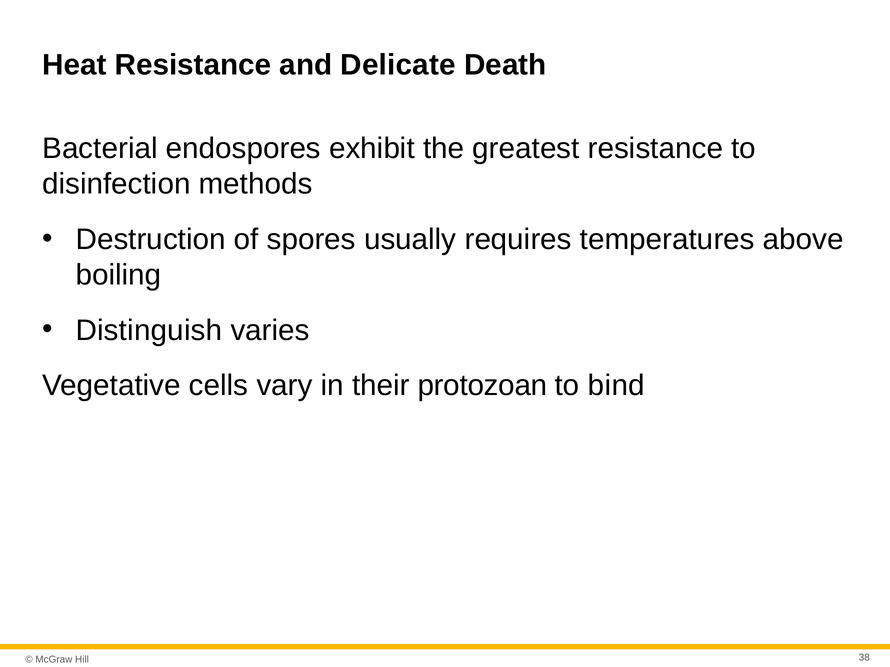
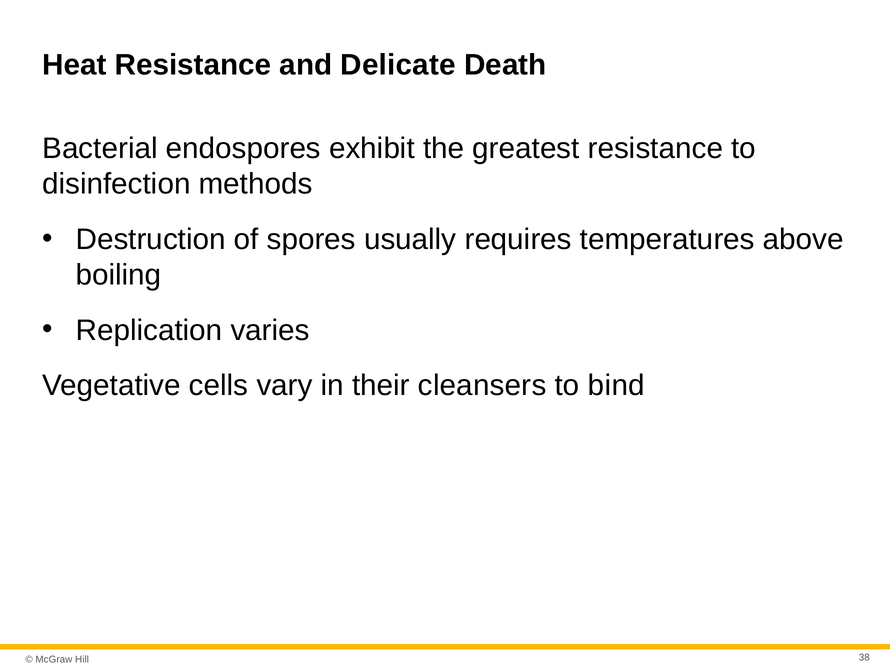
Distinguish: Distinguish -> Replication (149, 331)
protozoan: protozoan -> cleansers (482, 386)
